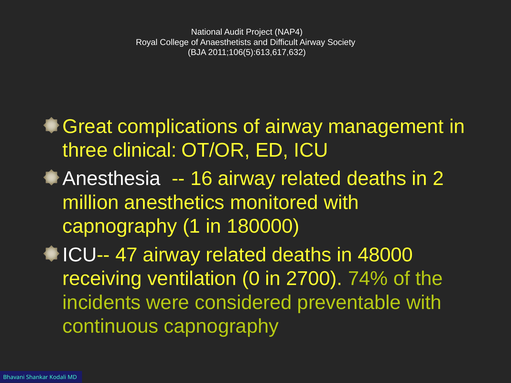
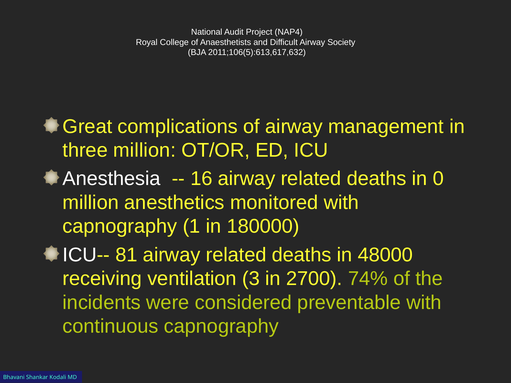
three clinical: clinical -> million (145, 150)
2: 2 -> 0 (438, 179)
47: 47 -> 81 (126, 255)
0: 0 -> 3 (251, 279)
